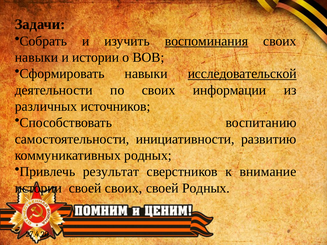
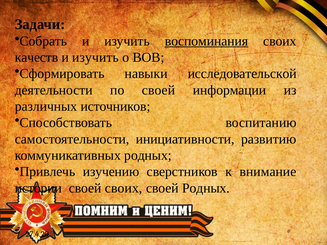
навыки: навыки -> качеств (36, 57)
истории: истории -> изучить (96, 57)
исследовательской underline: present -> none (242, 74)
по своих: своих -> своей (159, 90)
результат: результат -> изучению (111, 172)
